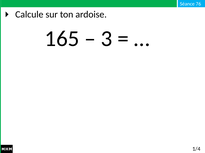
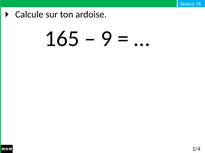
3: 3 -> 9 (107, 39)
